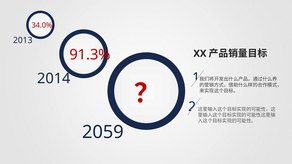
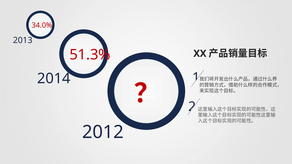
91.3%: 91.3% -> 51.3% (90, 55)
2059: 2059 -> 2012 (103, 132)
